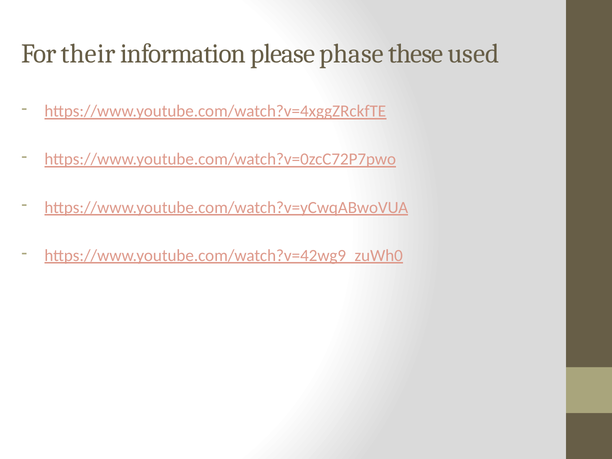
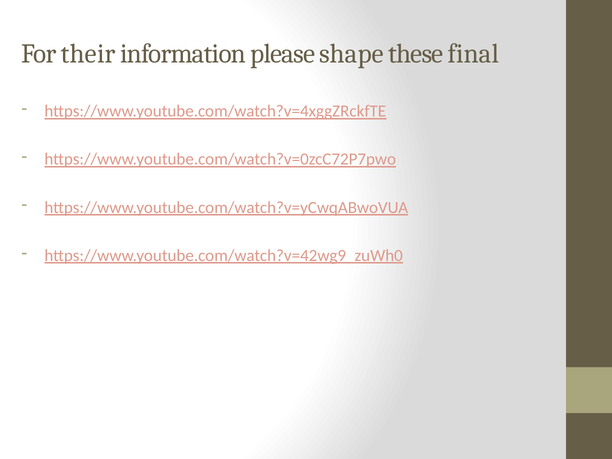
phase: phase -> shape (352, 54)
used: used -> final (473, 54)
